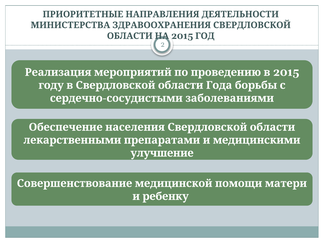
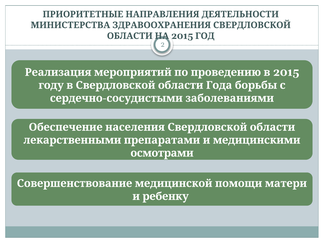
улучшение: улучшение -> осмотрами (162, 153)
